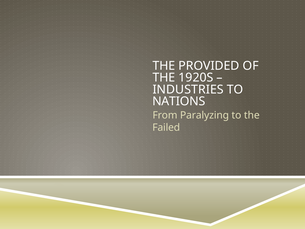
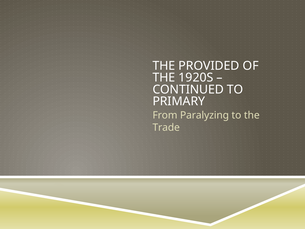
INDUSTRIES: INDUSTRIES -> CONTINUED (188, 89)
NATIONS: NATIONS -> PRIMARY (179, 101)
Failed: Failed -> Trade (166, 127)
